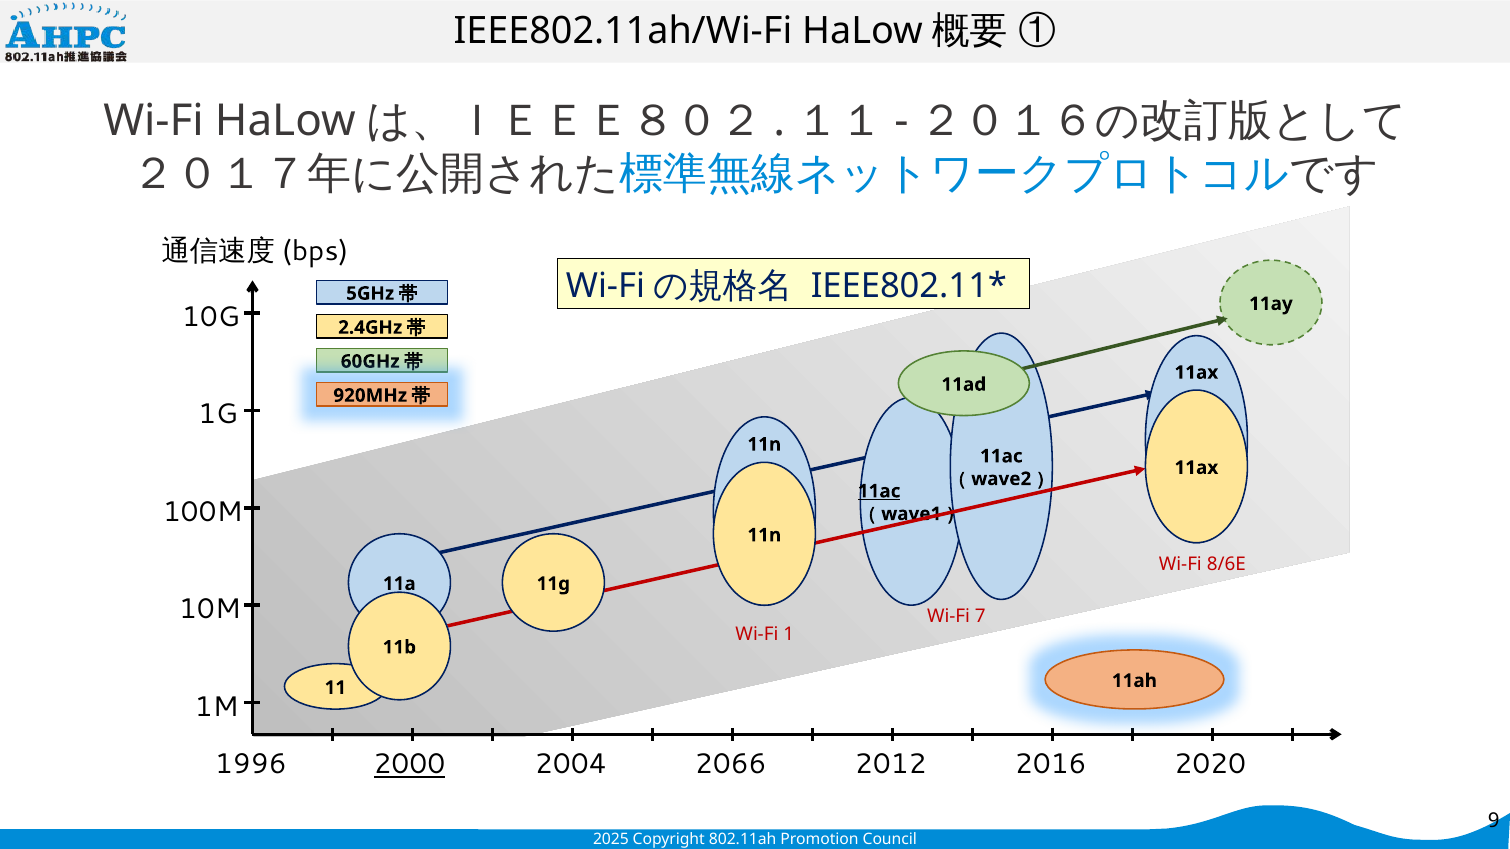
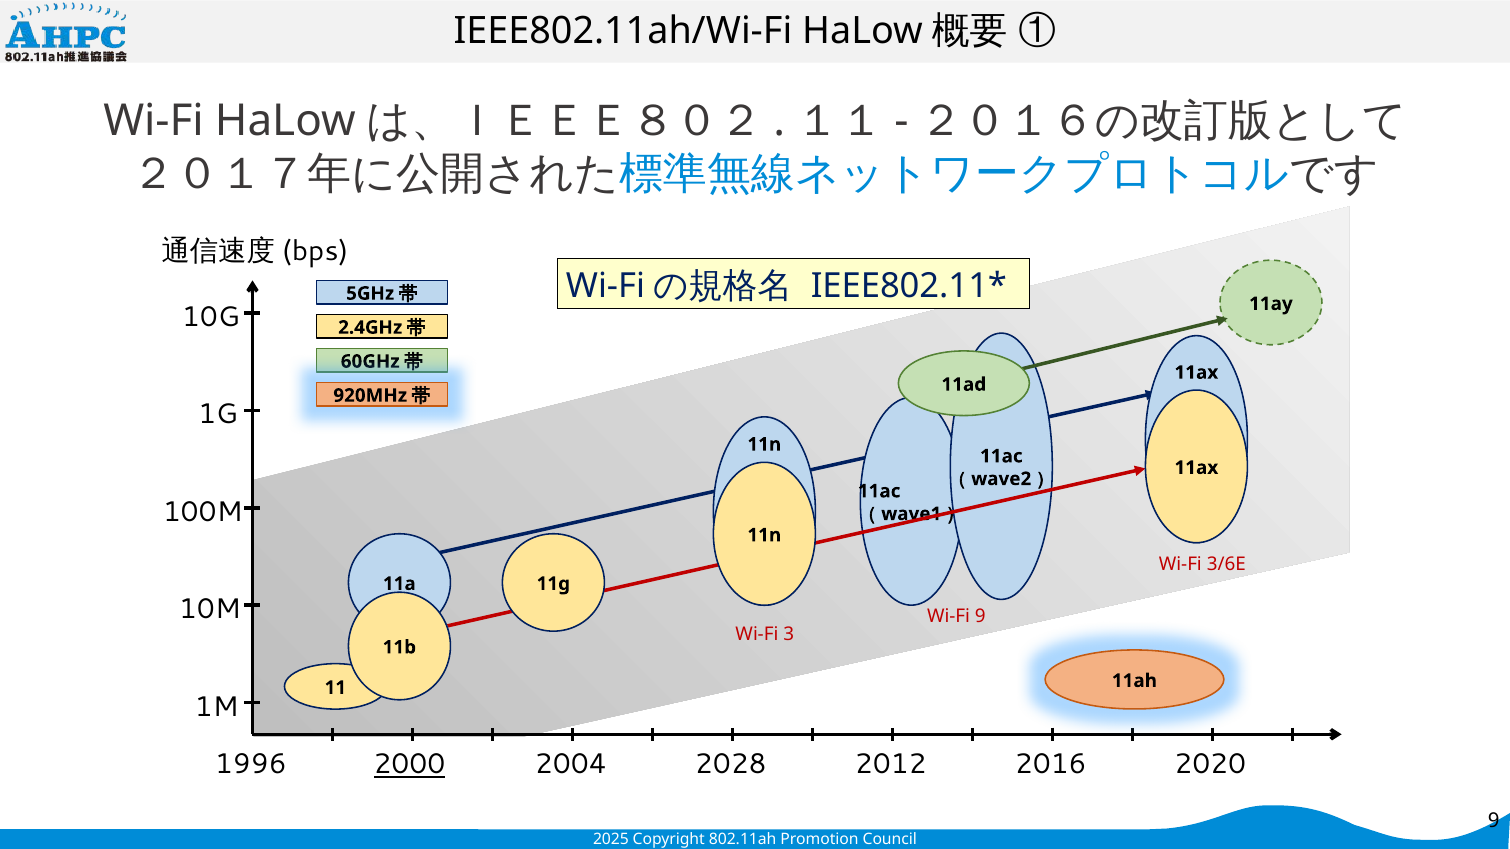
11ac underline: present -> none (879, 491)
8/6E: 8/6E -> 3/6E (1226, 564)
Wi-Fi 7: 7 -> 9 (980, 616)
1: 1 -> 3 (789, 635)
2066: 2066 -> 2028 (731, 765)
